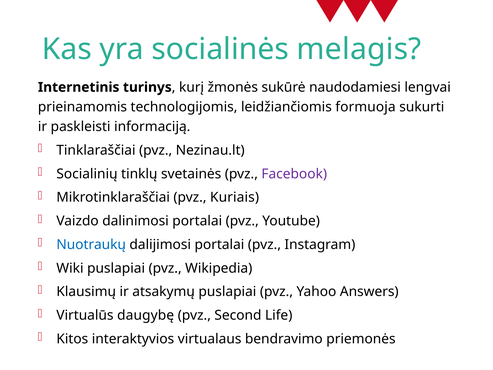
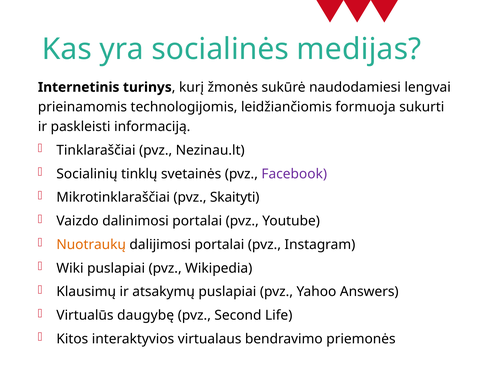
melagis: melagis -> medijas (359, 49)
Kuriais: Kuriais -> Skaityti (235, 197)
Nuotraukų colour: blue -> orange (91, 244)
